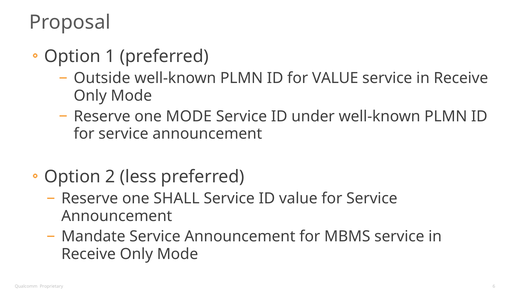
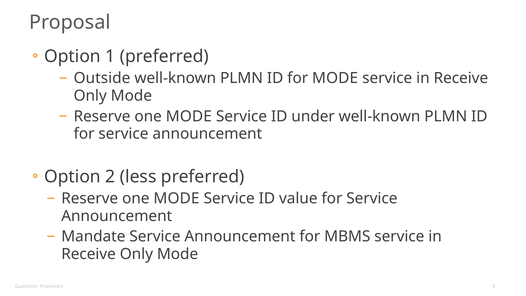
for VALUE: VALUE -> MODE (335, 78)
SHALL: SHALL -> MODE (176, 198)
